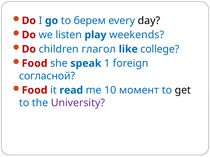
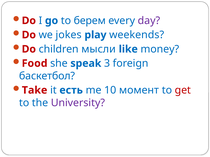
day colour: black -> purple (149, 21)
listen: listen -> jokes (69, 35)
глагол: глагол -> мысли (99, 49)
college: college -> money (160, 49)
1: 1 -> 3 (107, 64)
согласной: согласной -> баскетбол (47, 76)
Food: Food -> Take (35, 90)
read: read -> есть (71, 90)
get colour: black -> red (183, 90)
